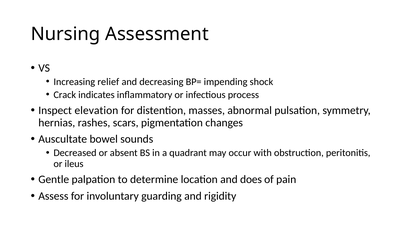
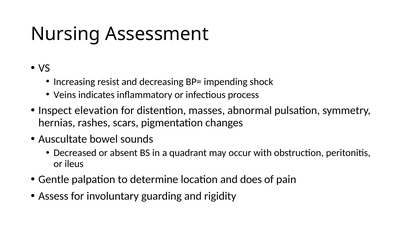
relief: relief -> resist (108, 82)
Crack: Crack -> Veins (65, 95)
